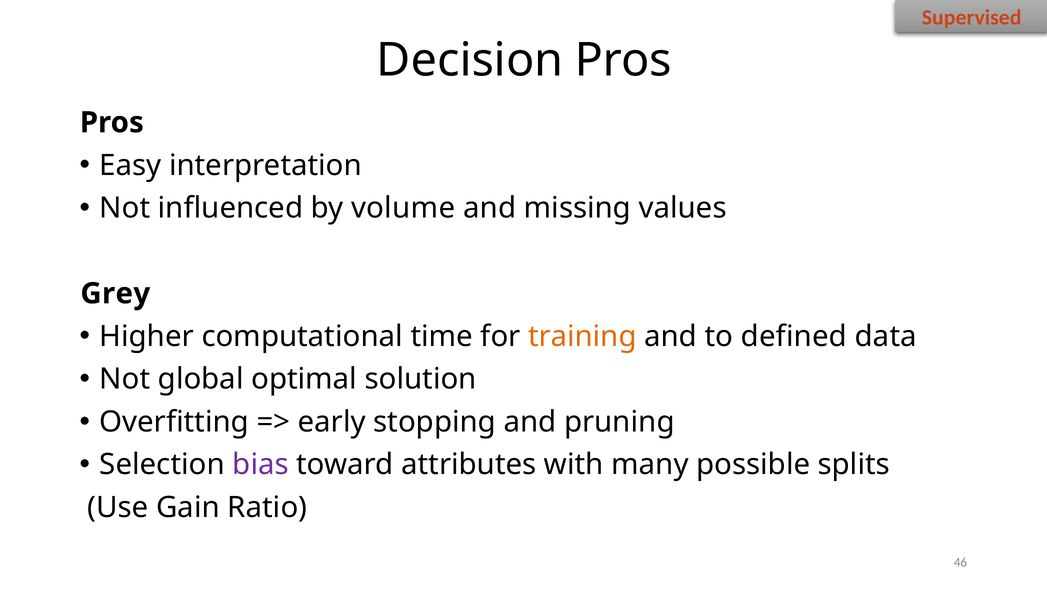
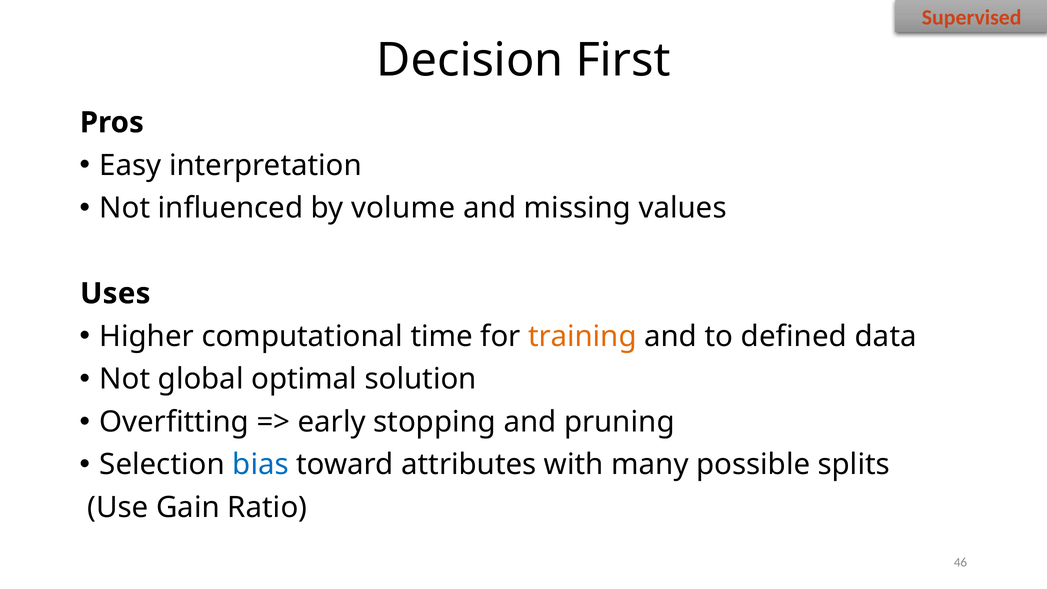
Decision Pros: Pros -> First (623, 60)
Grey: Grey -> Uses (115, 294)
bias colour: purple -> blue (261, 465)
